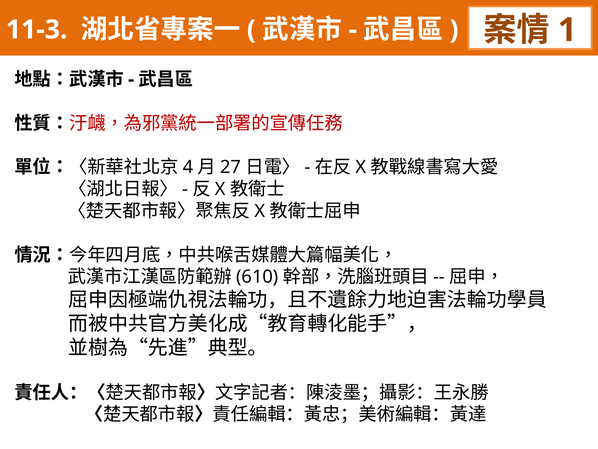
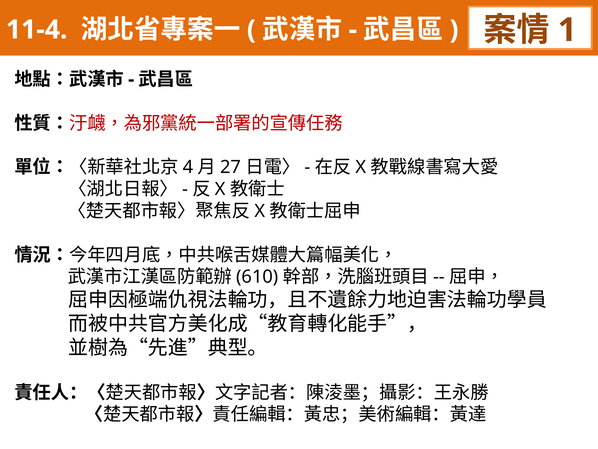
11-3: 11-3 -> 11-4 (37, 30)
